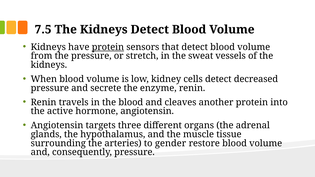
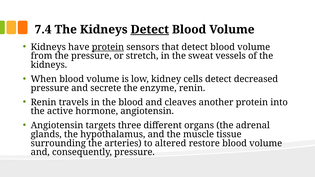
7.5: 7.5 -> 7.4 (43, 30)
Detect underline: none -> present (150, 30)
gender: gender -> altered (171, 143)
